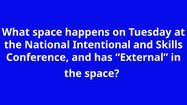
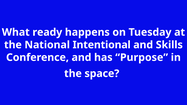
What space: space -> ready (47, 32)
External: External -> Purpose (142, 58)
